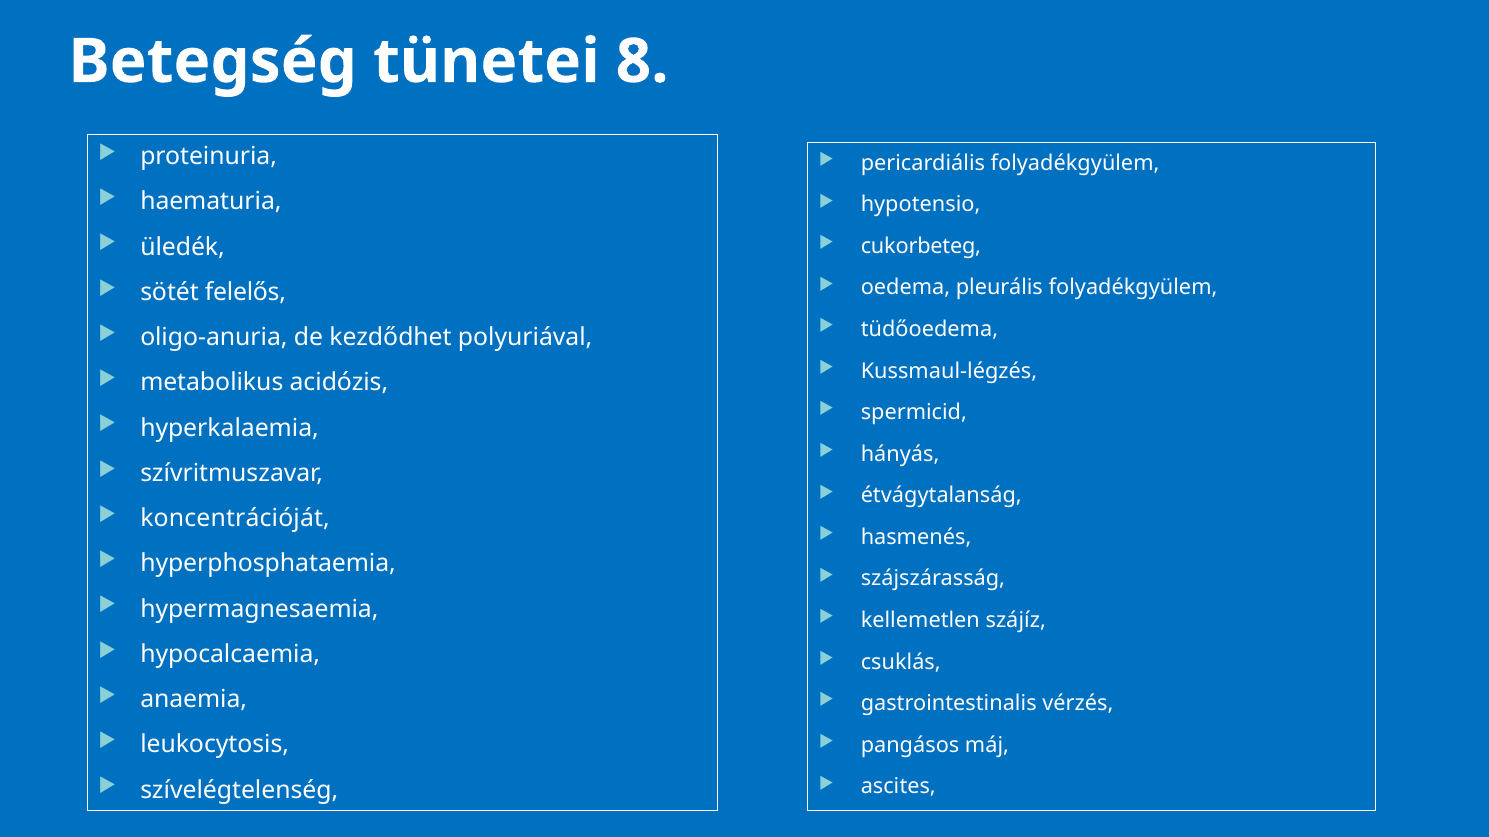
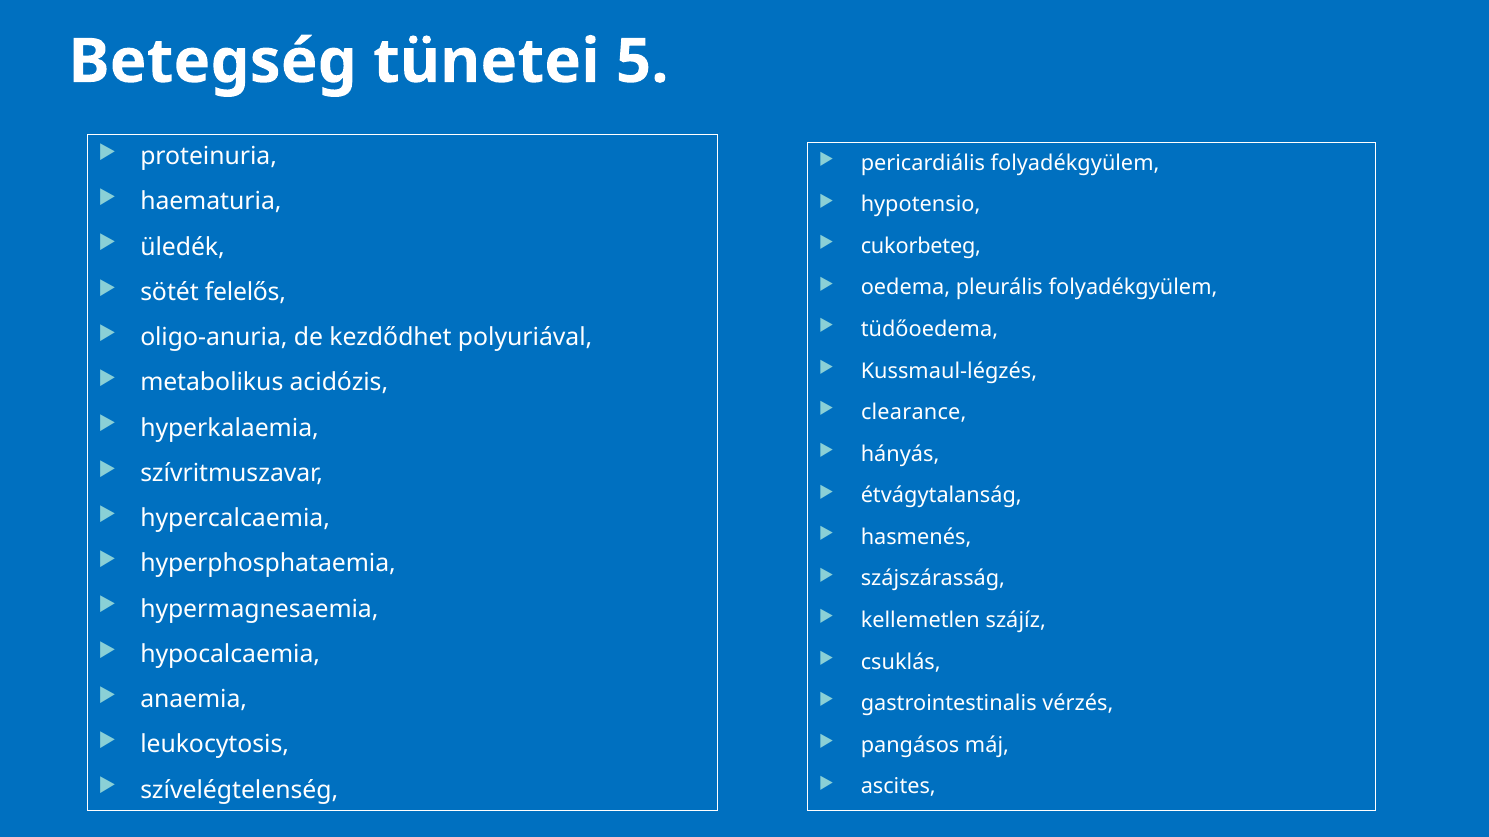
8: 8 -> 5 (642, 62)
spermicid: spermicid -> clearance (914, 413)
koncentrációját: koncentrációját -> hypercalcaemia (235, 519)
